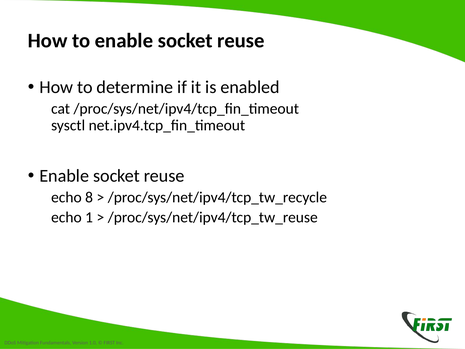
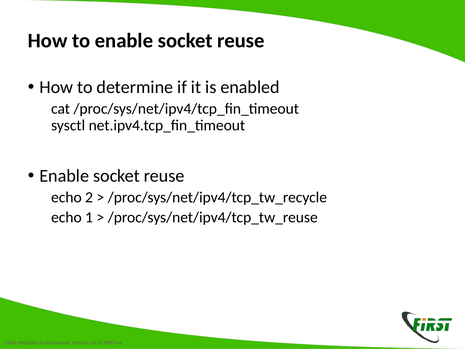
8: 8 -> 2 (89, 197)
